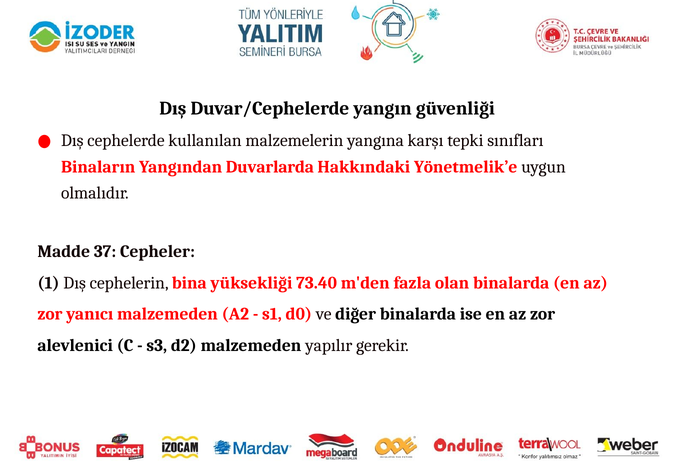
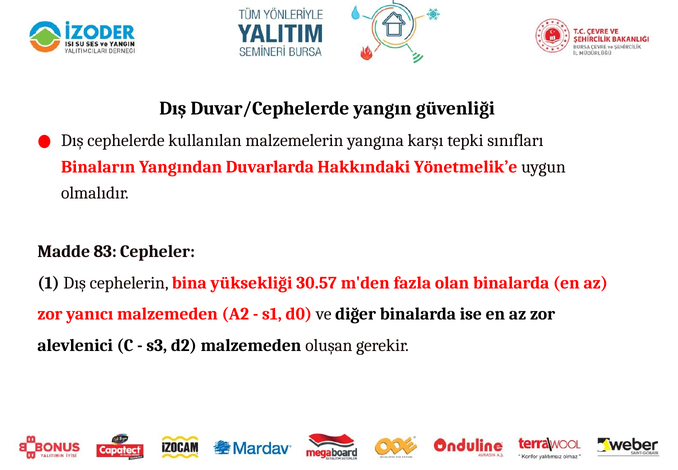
37: 37 -> 83 (105, 251)
73.40: 73.40 -> 30.57 (317, 283)
yapılır: yapılır -> oluşan (329, 345)
